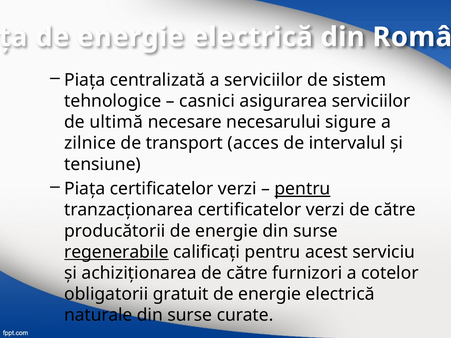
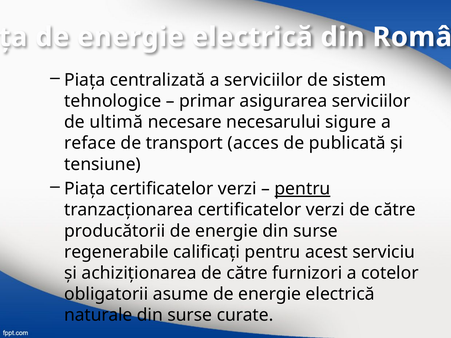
casnici: casnici -> primar (207, 101)
zilnice: zilnice -> reface (90, 143)
intervalul: intervalul -> publicată (347, 143)
regenerabile underline: present -> none (116, 252)
gratuit: gratuit -> asume (181, 294)
